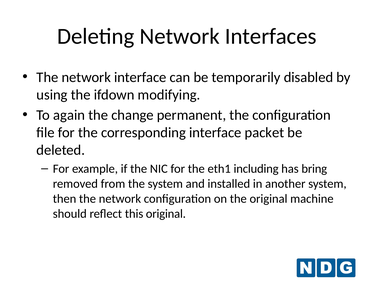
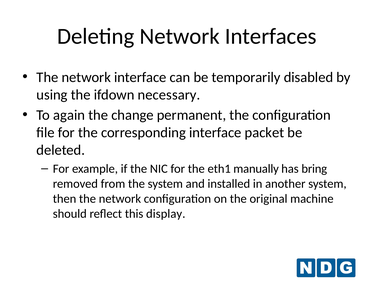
modifying: modifying -> necessary (169, 95)
including: including -> manually (256, 168)
this original: original -> display (166, 213)
